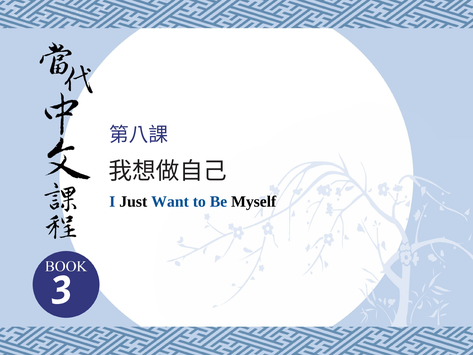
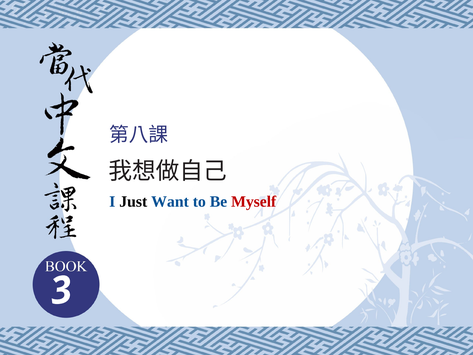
Myself colour: black -> red (254, 201)
